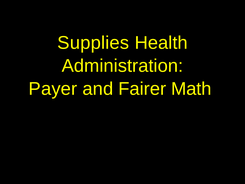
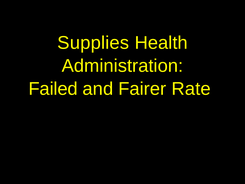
Payer: Payer -> Failed (53, 89)
Math: Math -> Rate (191, 89)
